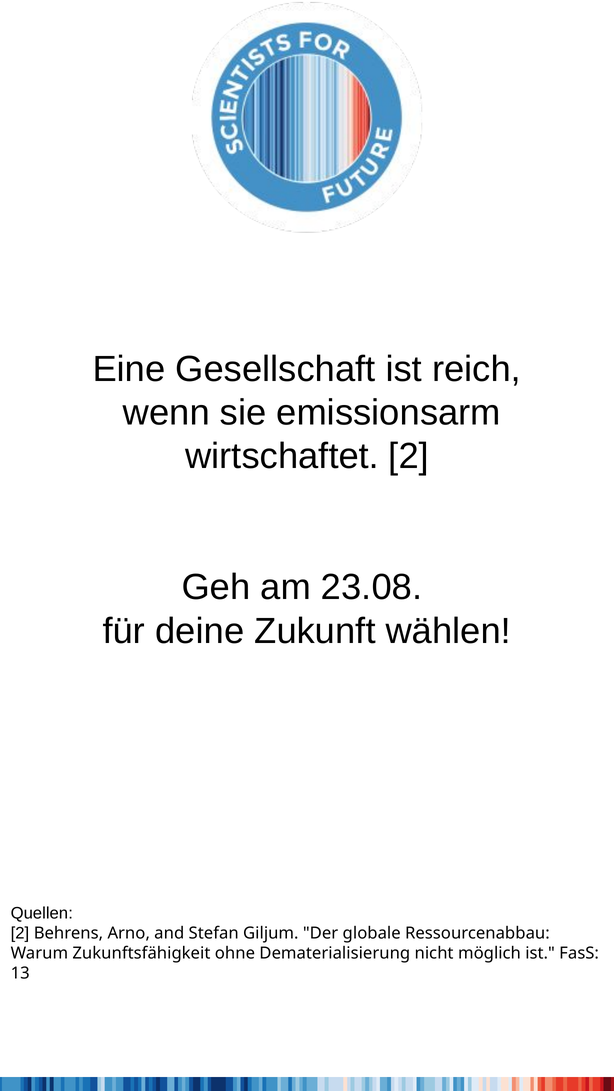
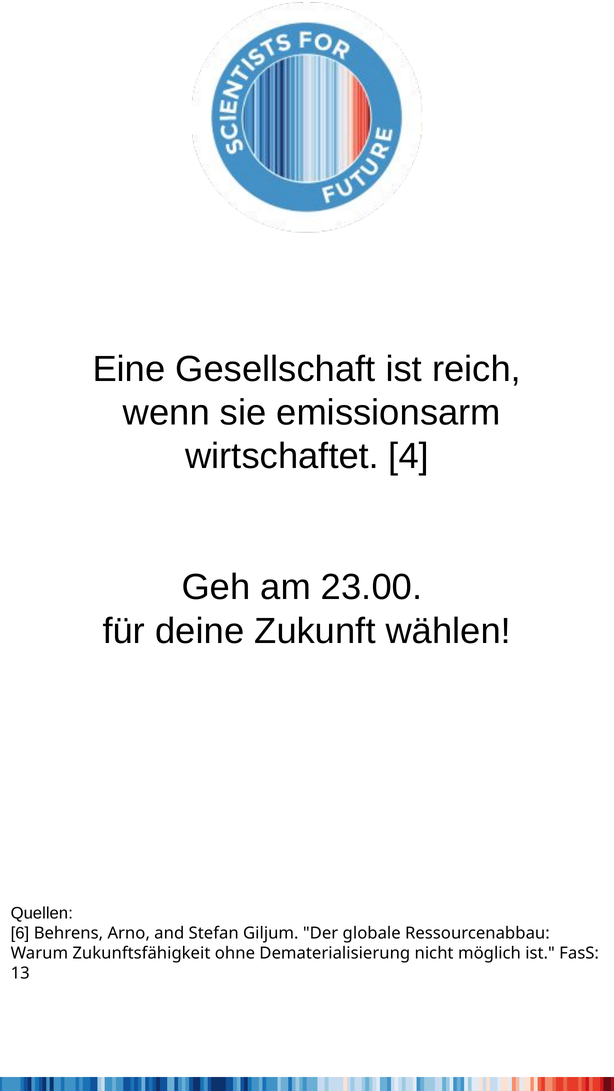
wirtschaftet 2: 2 -> 4 (409, 457)
23.08: 23.08 -> 23.00 (372, 588)
2: 2 -> 6 (20, 934)
